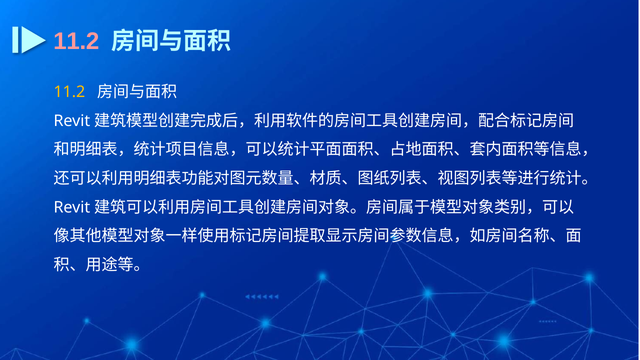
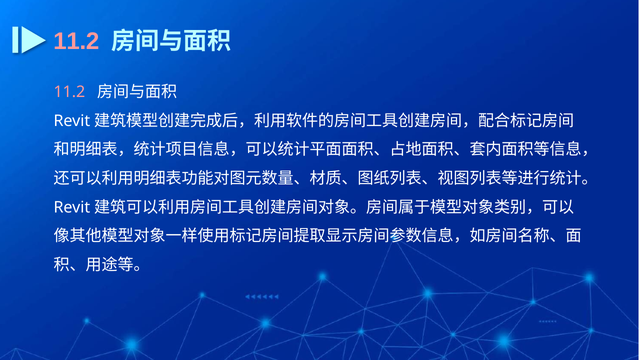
11.2 colour: yellow -> pink (69, 92)
